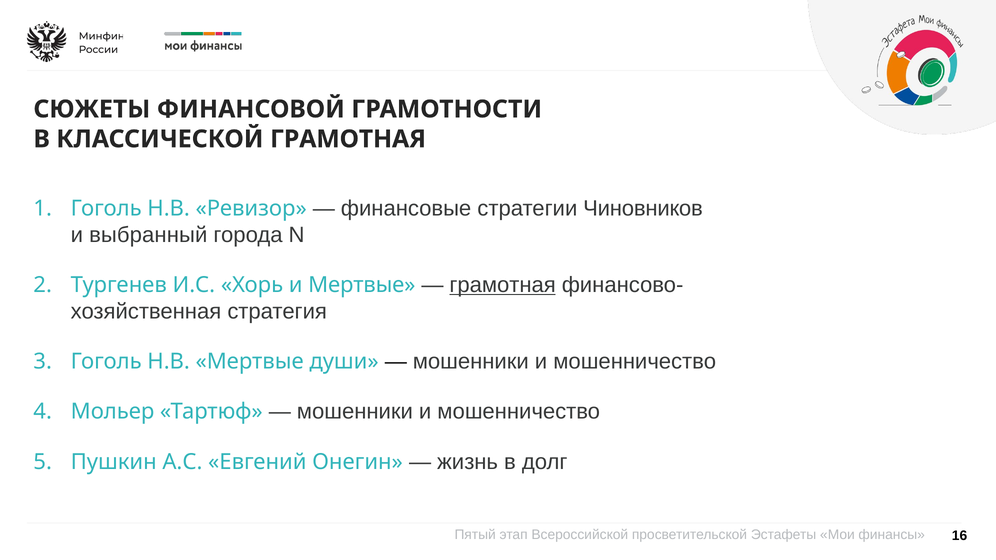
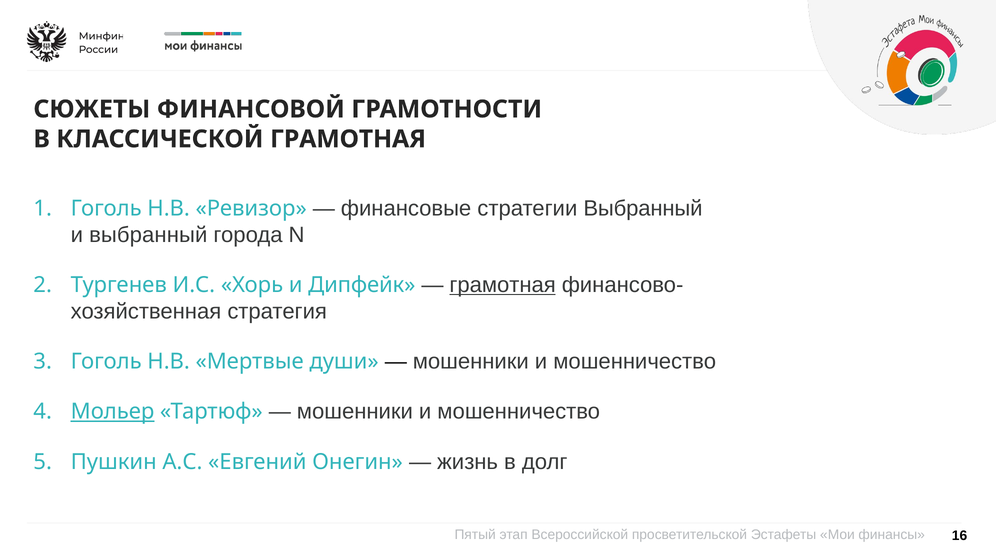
стратегии Чиновников: Чиновников -> Выбранный (643, 209)
и Мертвые: Мертвые -> Дипфейк (362, 285)
Мольер underline: none -> present (113, 412)
